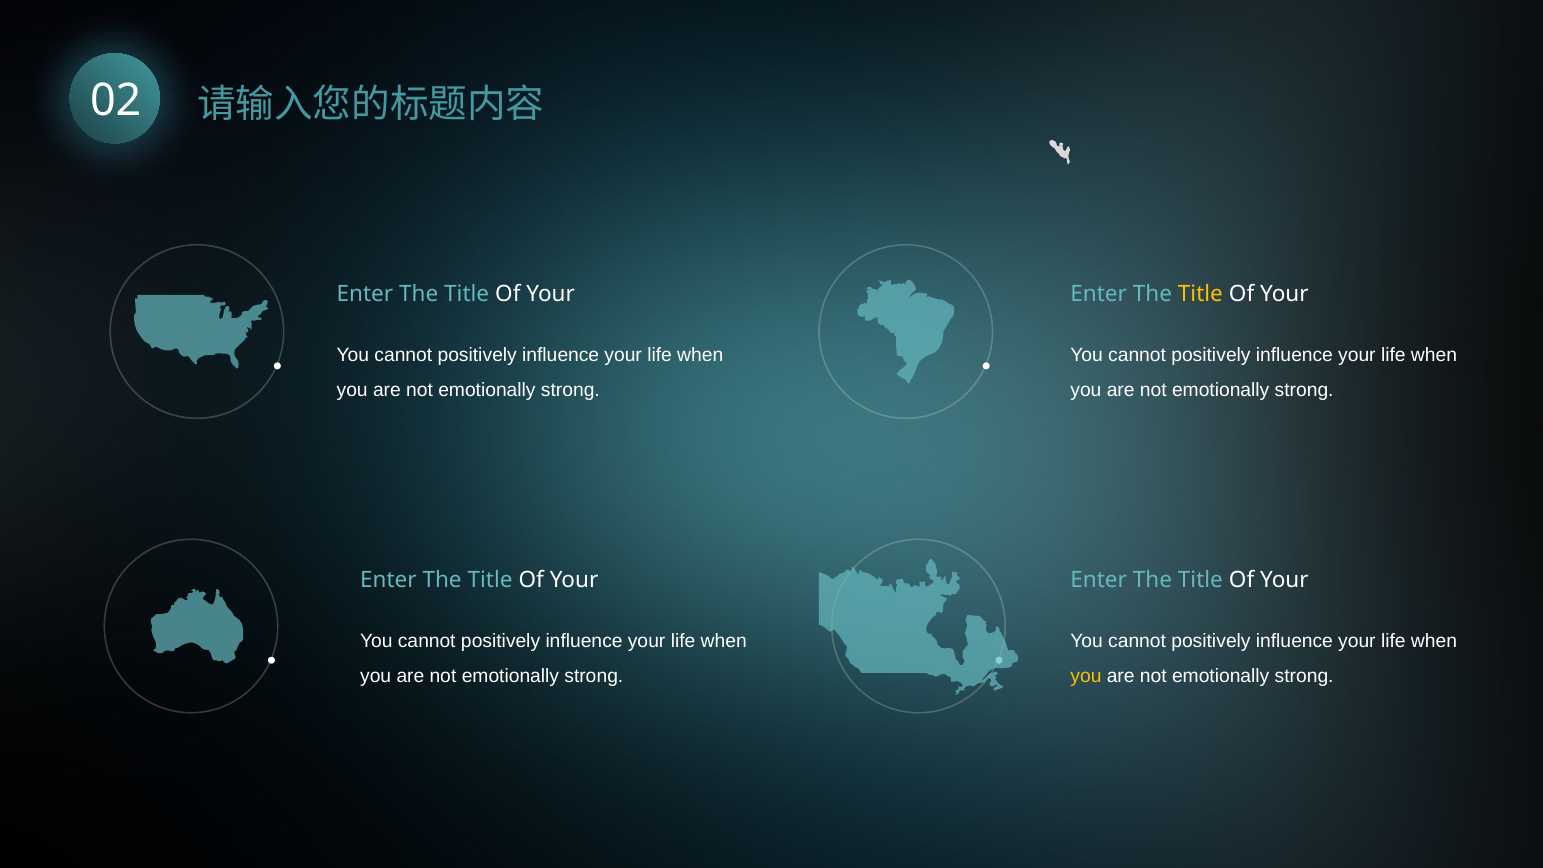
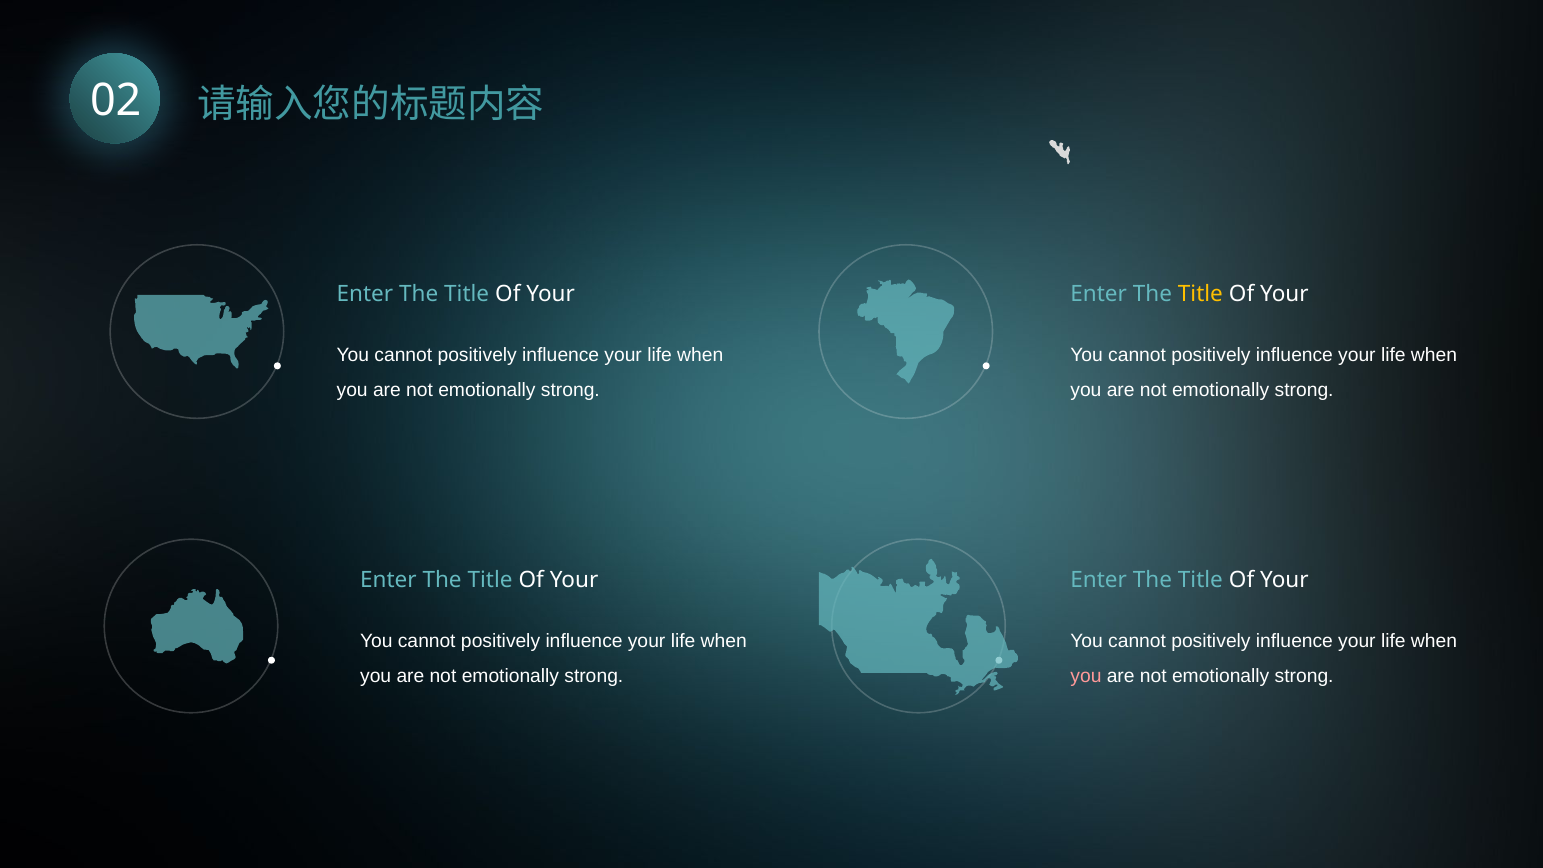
you colour: yellow -> pink (1086, 676)
